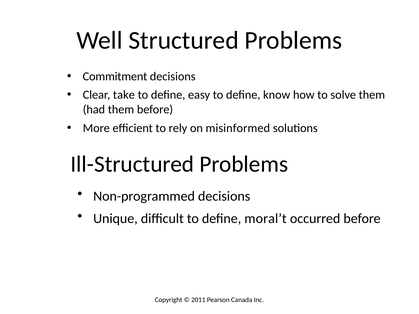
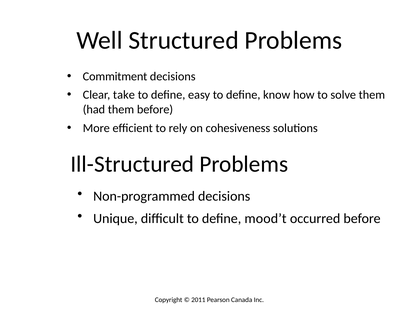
misinformed: misinformed -> cohesiveness (238, 128)
moral’t: moral’t -> mood’t (266, 219)
